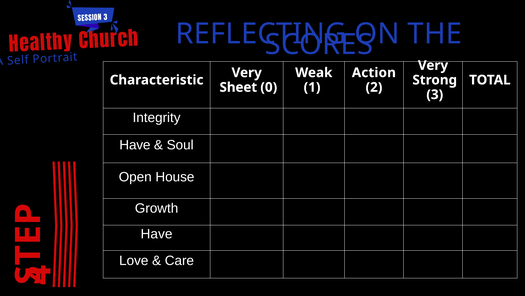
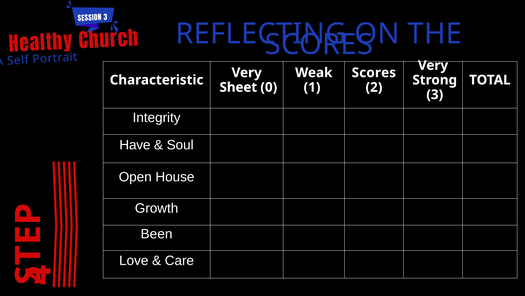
Action: Action -> Scores (374, 73)
Have: Have -> Been (157, 234)
